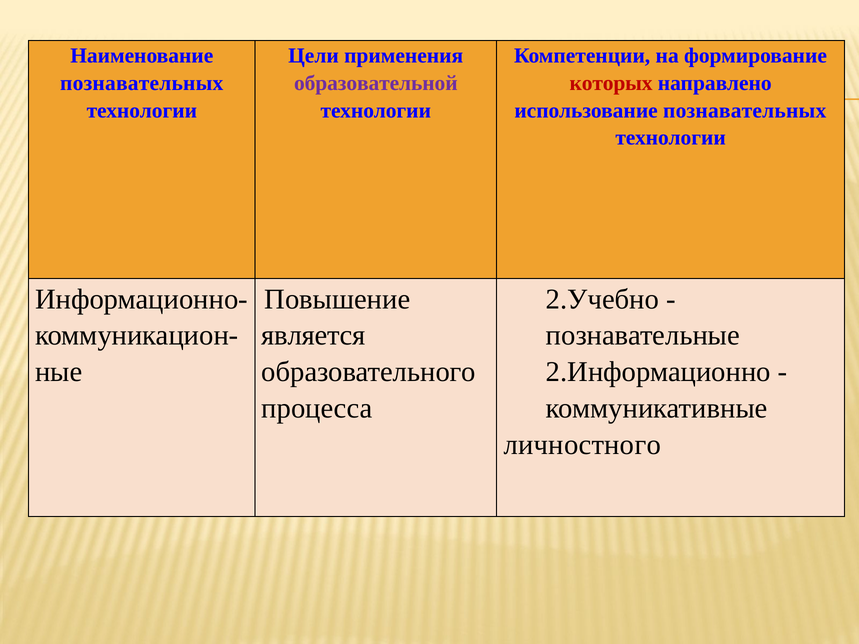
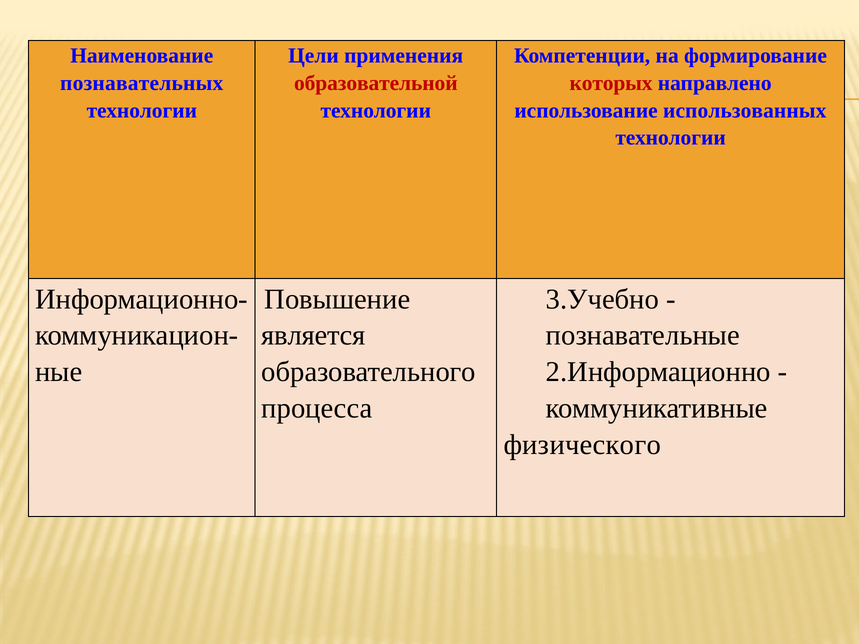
образовательной colour: purple -> red (376, 83)
использование познавательных: познавательных -> использованных (745, 111)
2.Учебно: 2.Учебно -> 3.Учебно (602, 299)
личностного: личностного -> физического (582, 445)
